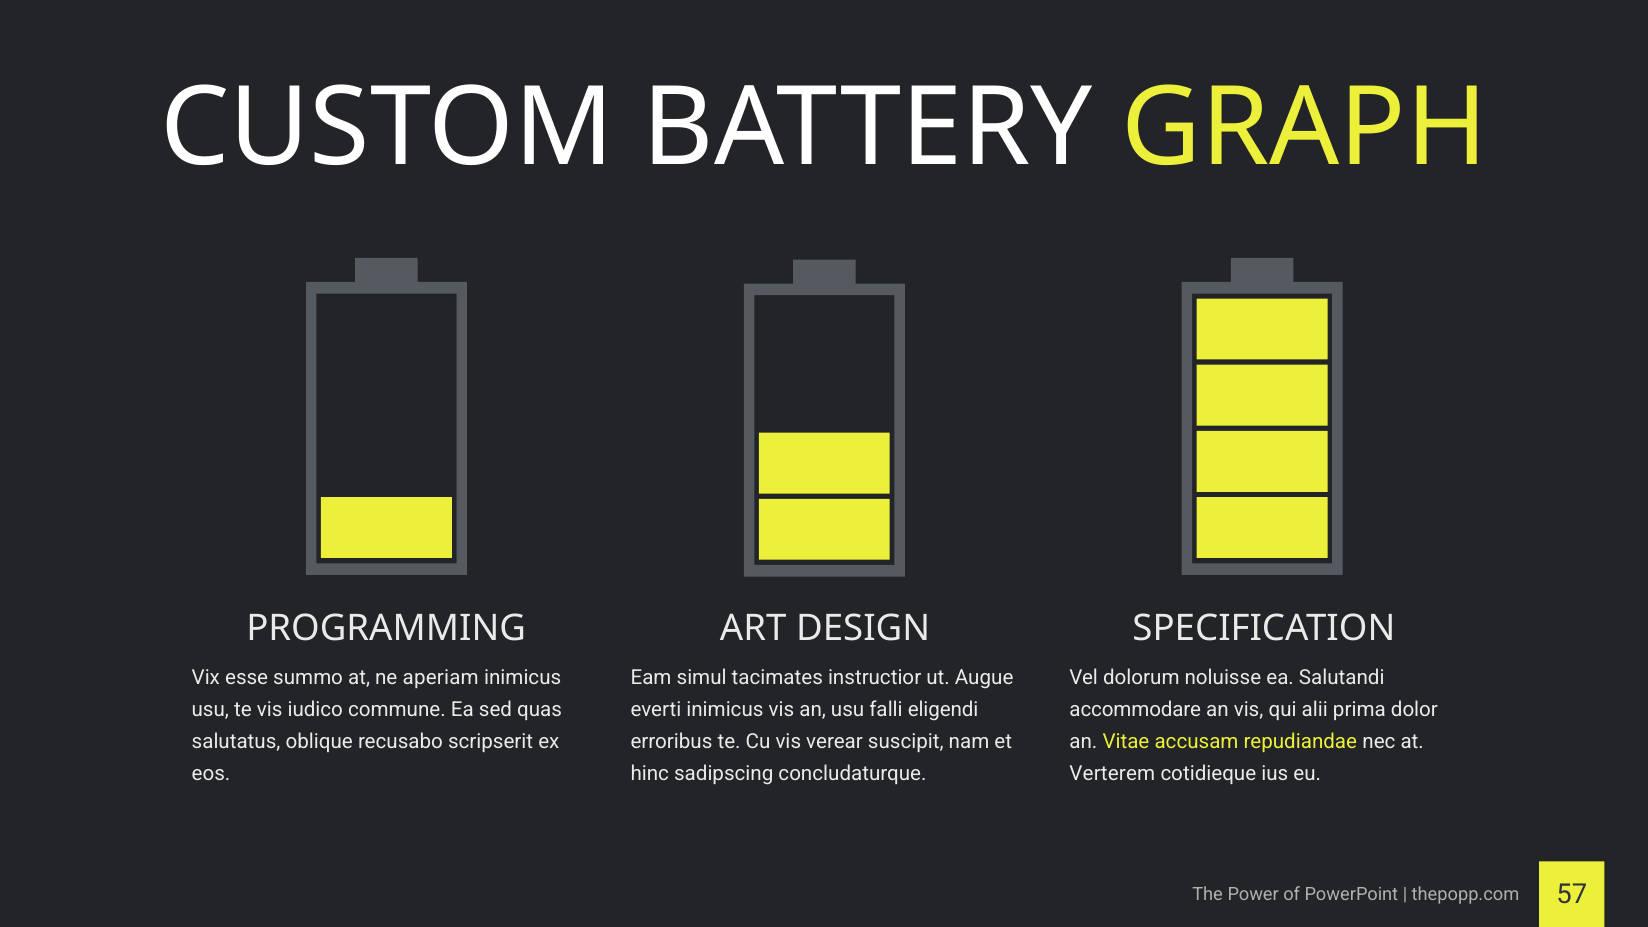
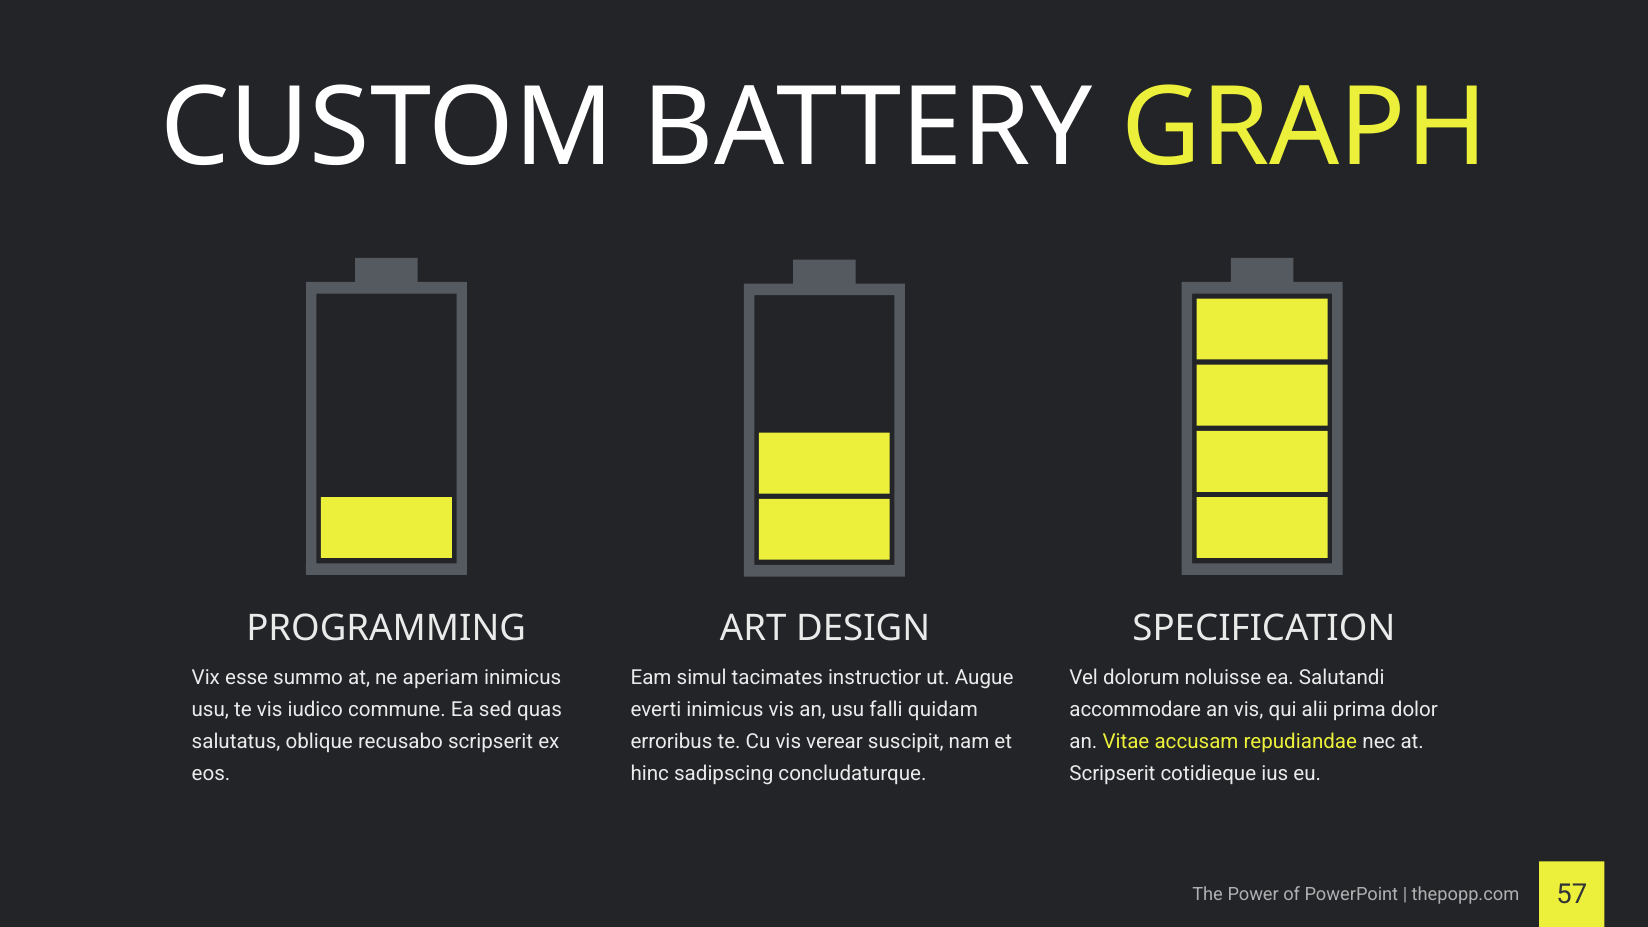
eligendi: eligendi -> quidam (943, 709)
Verterem: Verterem -> Scripserit (1112, 774)
